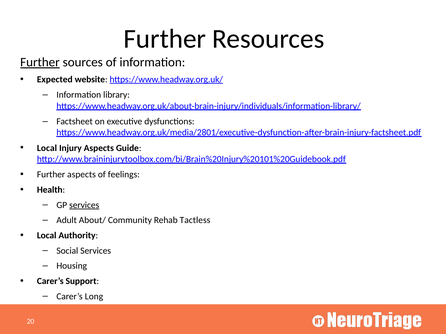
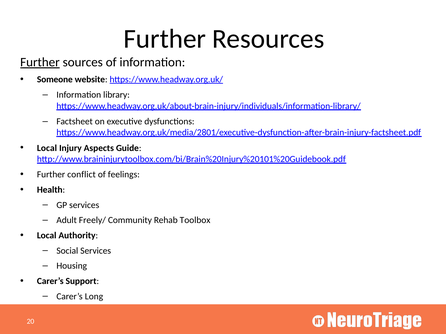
Expected: Expected -> Someone (55, 79)
Further aspects: aspects -> conflict (82, 175)
services underline: present -> none (84, 205)
About/: About/ -> Freely/ (92, 221)
Tactless: Tactless -> Toolbox (195, 221)
